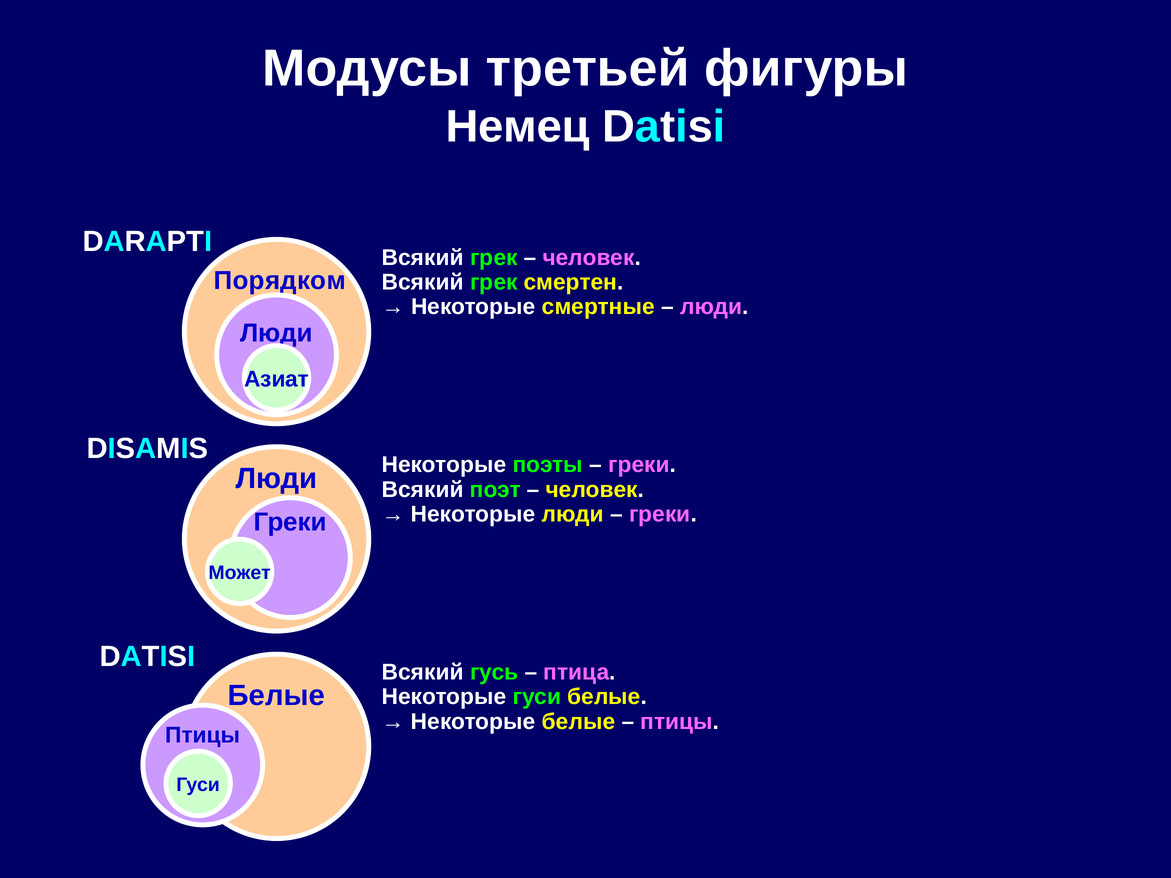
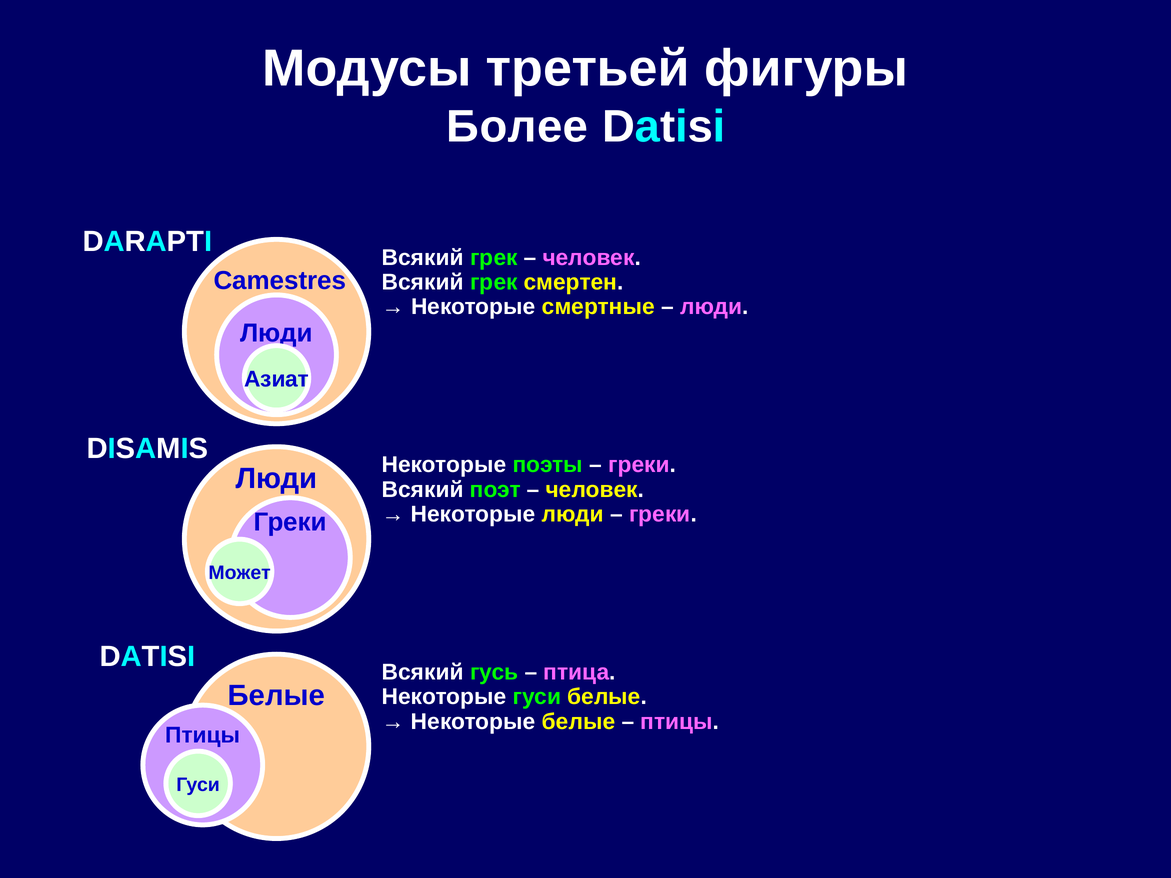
Немец: Немец -> Более (517, 127)
Порядком: Порядком -> Camestres (280, 281)
